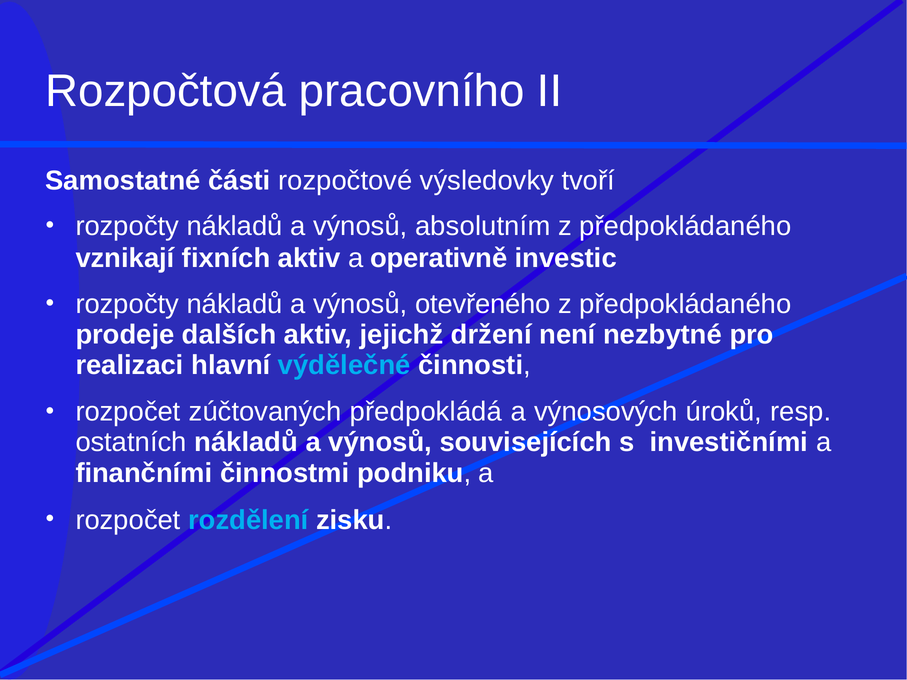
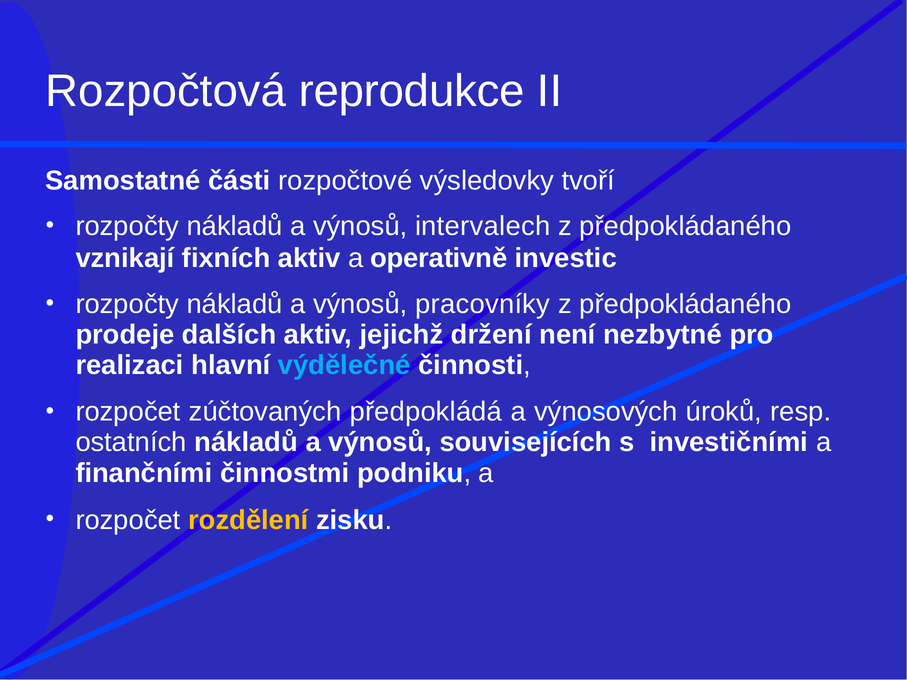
pracovního: pracovního -> reprodukce (412, 91)
absolutním: absolutním -> intervalech (483, 226)
otevřeného: otevřeného -> pracovníky (483, 304)
rozdělení colour: light blue -> yellow (248, 520)
